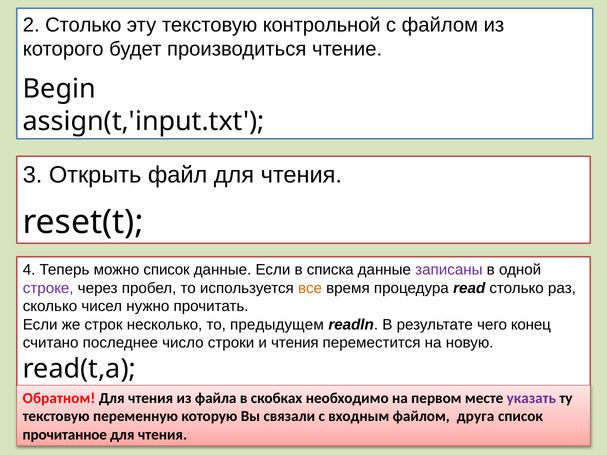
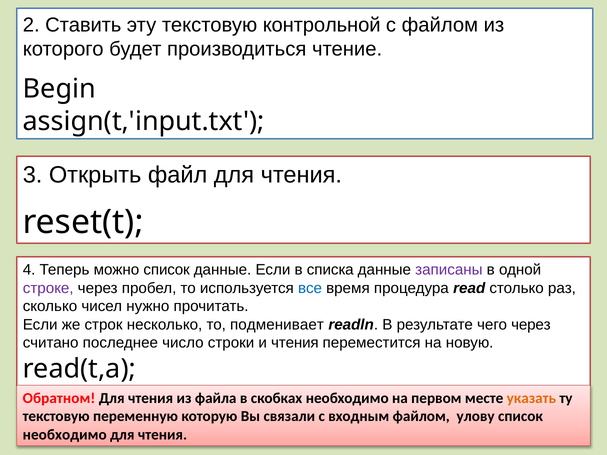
2 Столько: Столько -> Ставить (83, 25)
все colour: orange -> blue (310, 288)
предыдущем: предыдущем -> подменивает (277, 325)
чего конец: конец -> через (531, 325)
указать colour: purple -> orange (531, 399)
друга: друга -> улову (476, 417)
прочитанное: прочитанное -> необходимо (65, 435)
